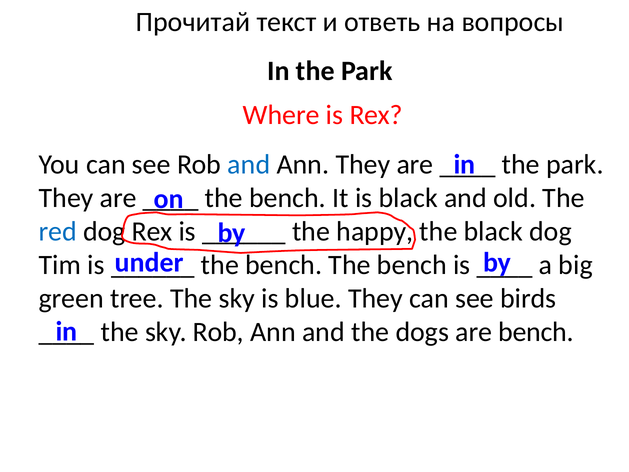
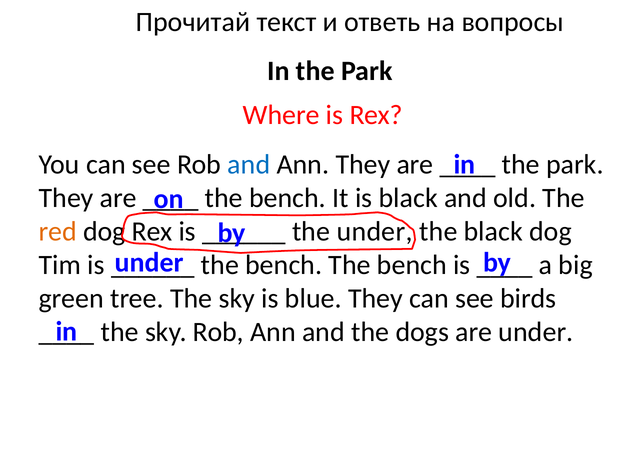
red colour: blue -> orange (58, 231)
the happy: happy -> under (375, 231)
are bench: bench -> under (536, 332)
